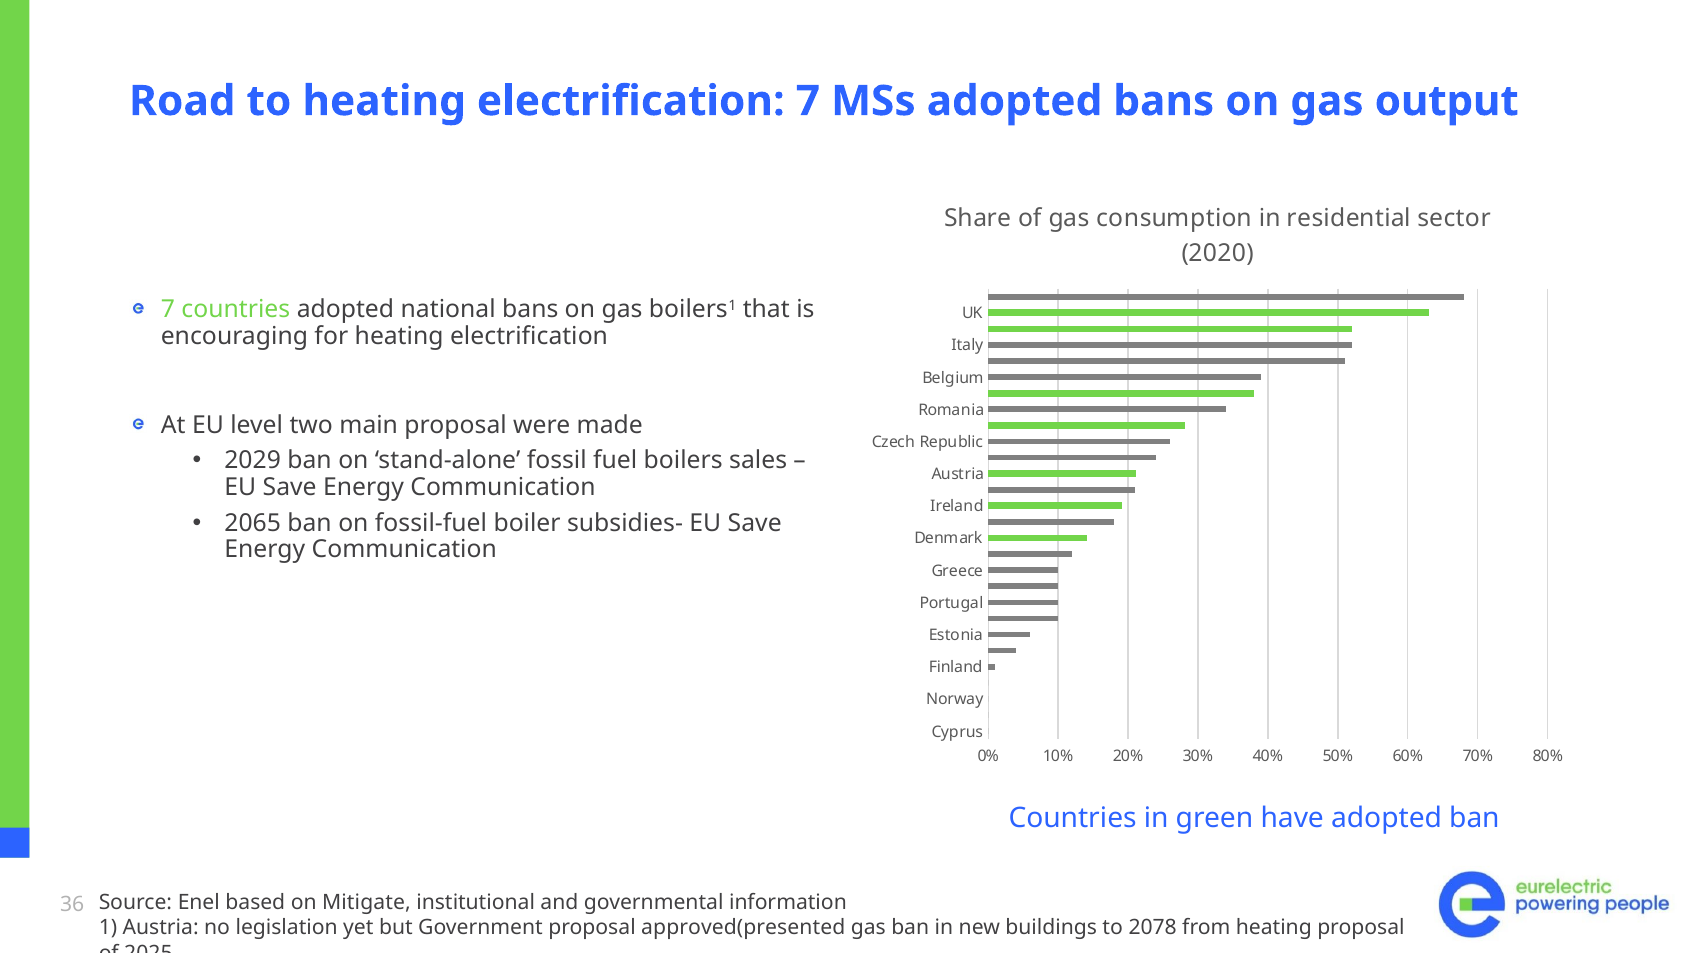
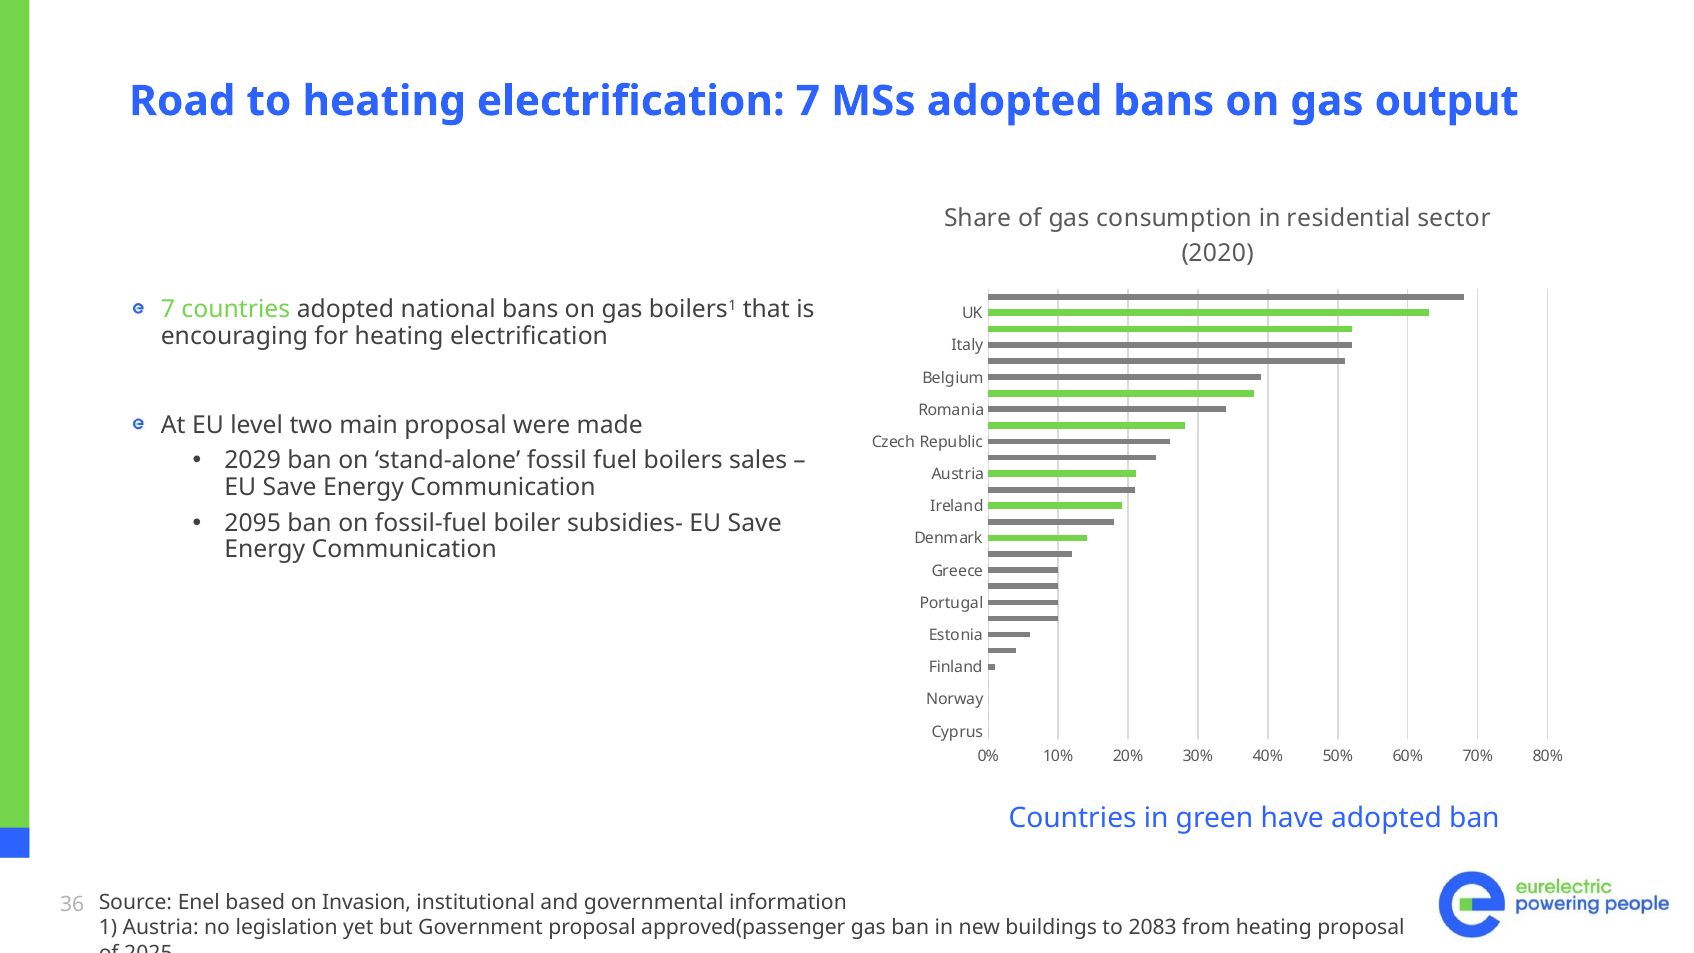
2065: 2065 -> 2095 (253, 523)
Mitigate: Mitigate -> Invasion (367, 902)
approved(presented: approved(presented -> approved(passenger (743, 928)
2078: 2078 -> 2083 (1153, 928)
